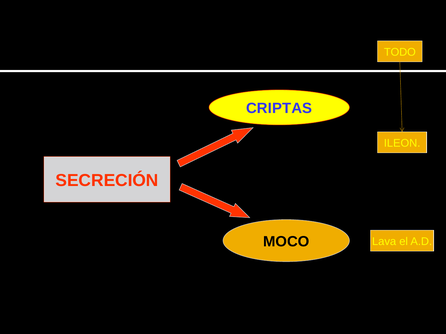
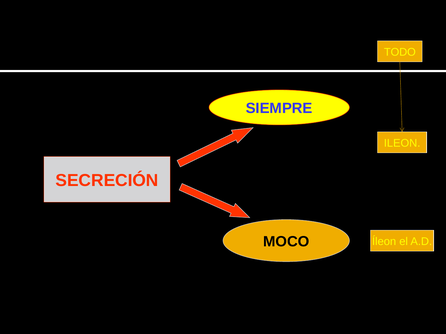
CRIPTAS: CRIPTAS -> SIEMPRE (279, 109)
Lava: Lava -> Íleon (384, 242)
